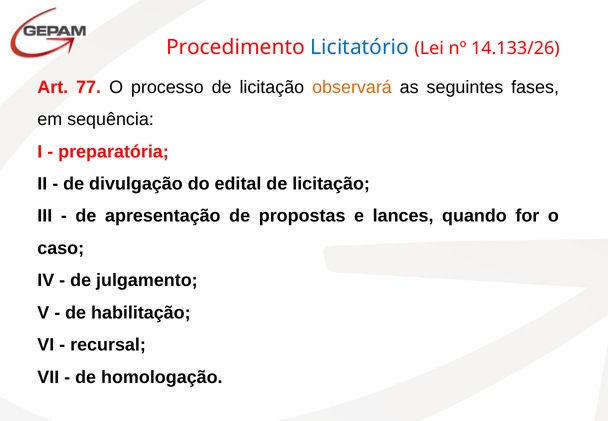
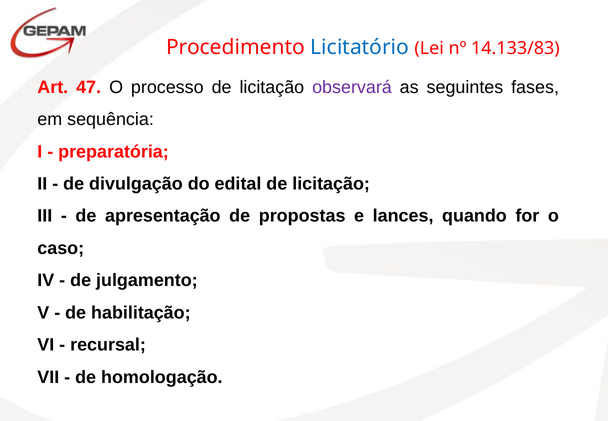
14.133/26: 14.133/26 -> 14.133/83 (515, 48)
77: 77 -> 47 (89, 87)
observará colour: orange -> purple (352, 87)
